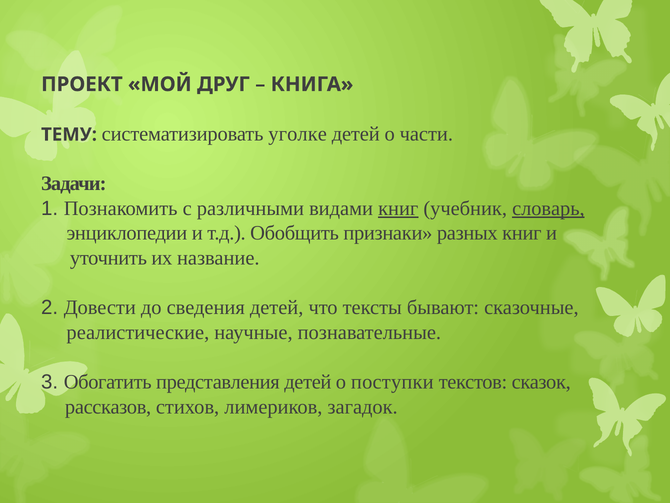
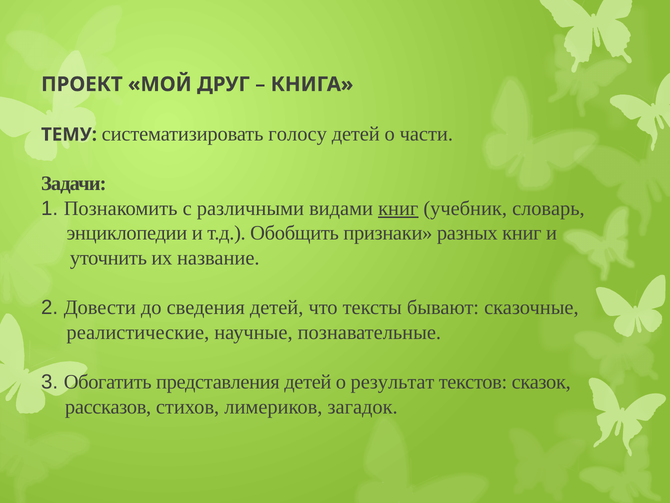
уголке: уголке -> голосу (298, 134)
словарь underline: present -> none (548, 208)
поступки: поступки -> результат (392, 382)
